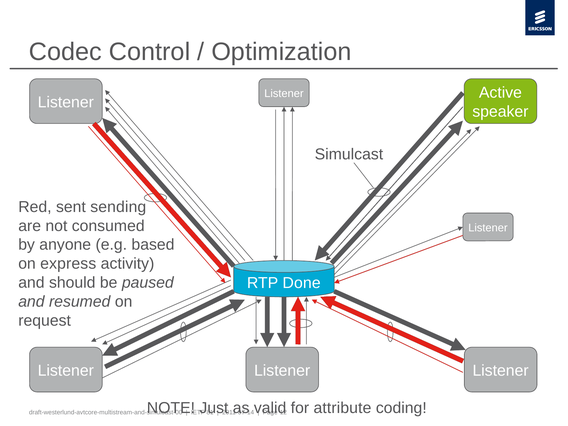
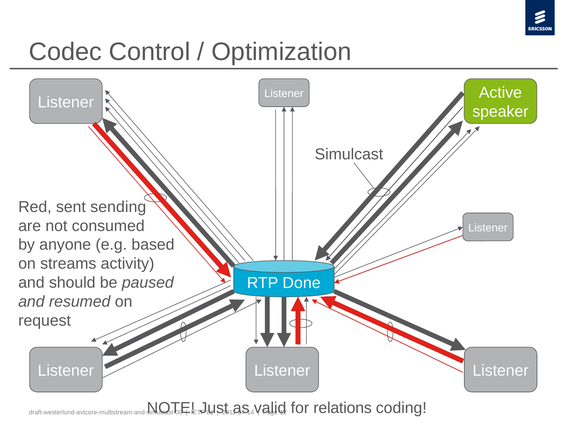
express: express -> streams (68, 264)
attribute: attribute -> relations (343, 408)
